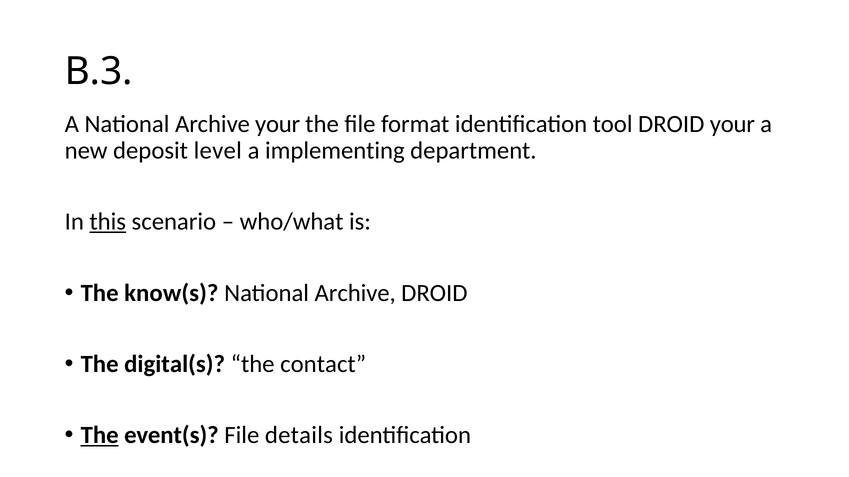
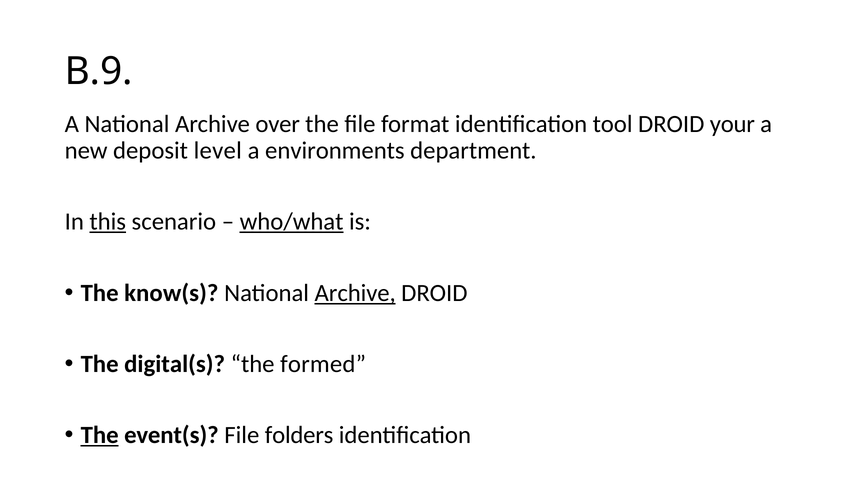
B.3: B.3 -> B.9 (99, 71)
Archive your: your -> over (278, 124)
implementing: implementing -> environments (335, 151)
who/what underline: none -> present (292, 222)
Archive underline: none -> present (355, 293)
contact: contact -> formed (323, 364)
details: details -> folders (299, 436)
